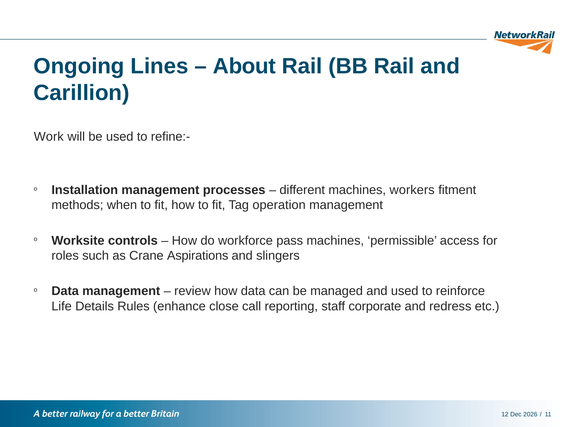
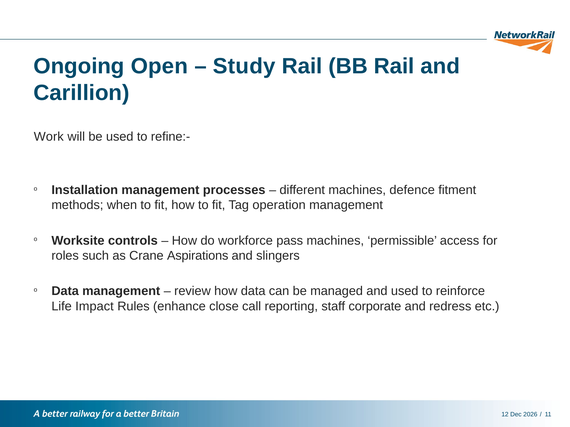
Lines: Lines -> Open (159, 66)
About: About -> Study (244, 66)
workers: workers -> defence (412, 190)
Details: Details -> Impact (95, 307)
